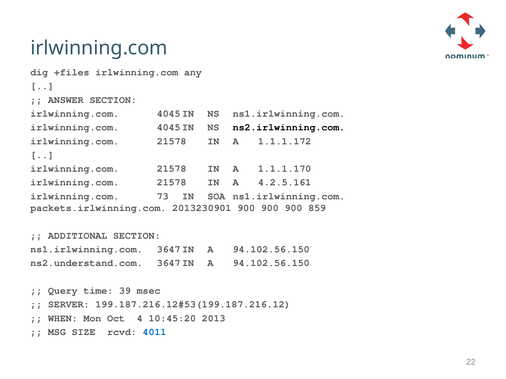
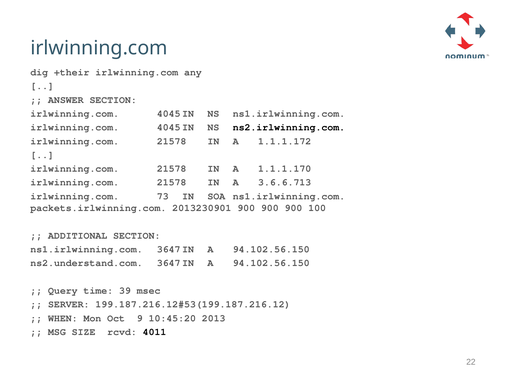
+files: +files -> +their (72, 72)
4.2.5.161: 4.2.5.161 -> 3.6.6.713 (285, 183)
859: 859 -> 100 (317, 208)
4: 4 -> 9 (140, 319)
4011 colour: blue -> black (154, 332)
